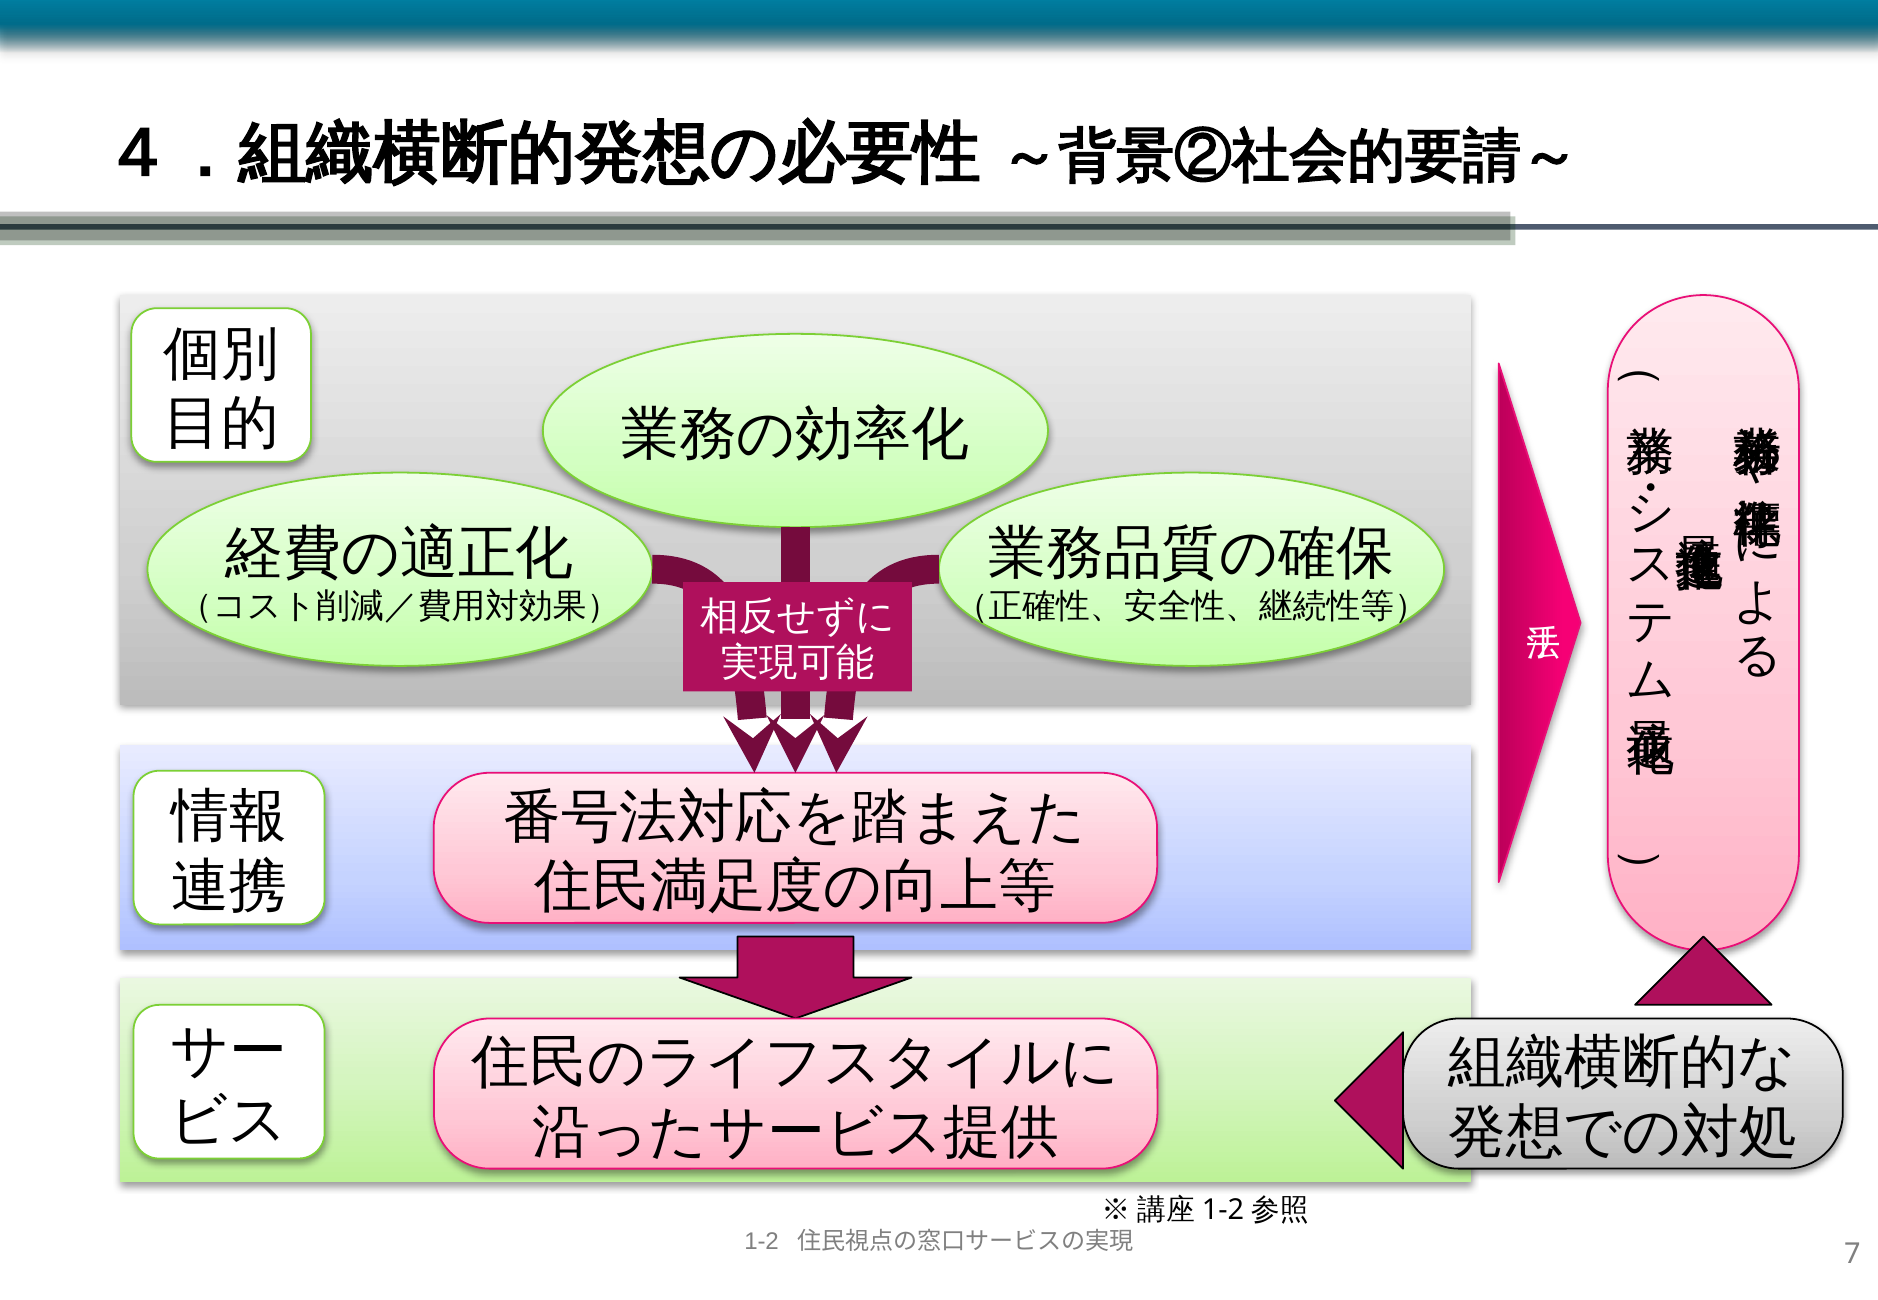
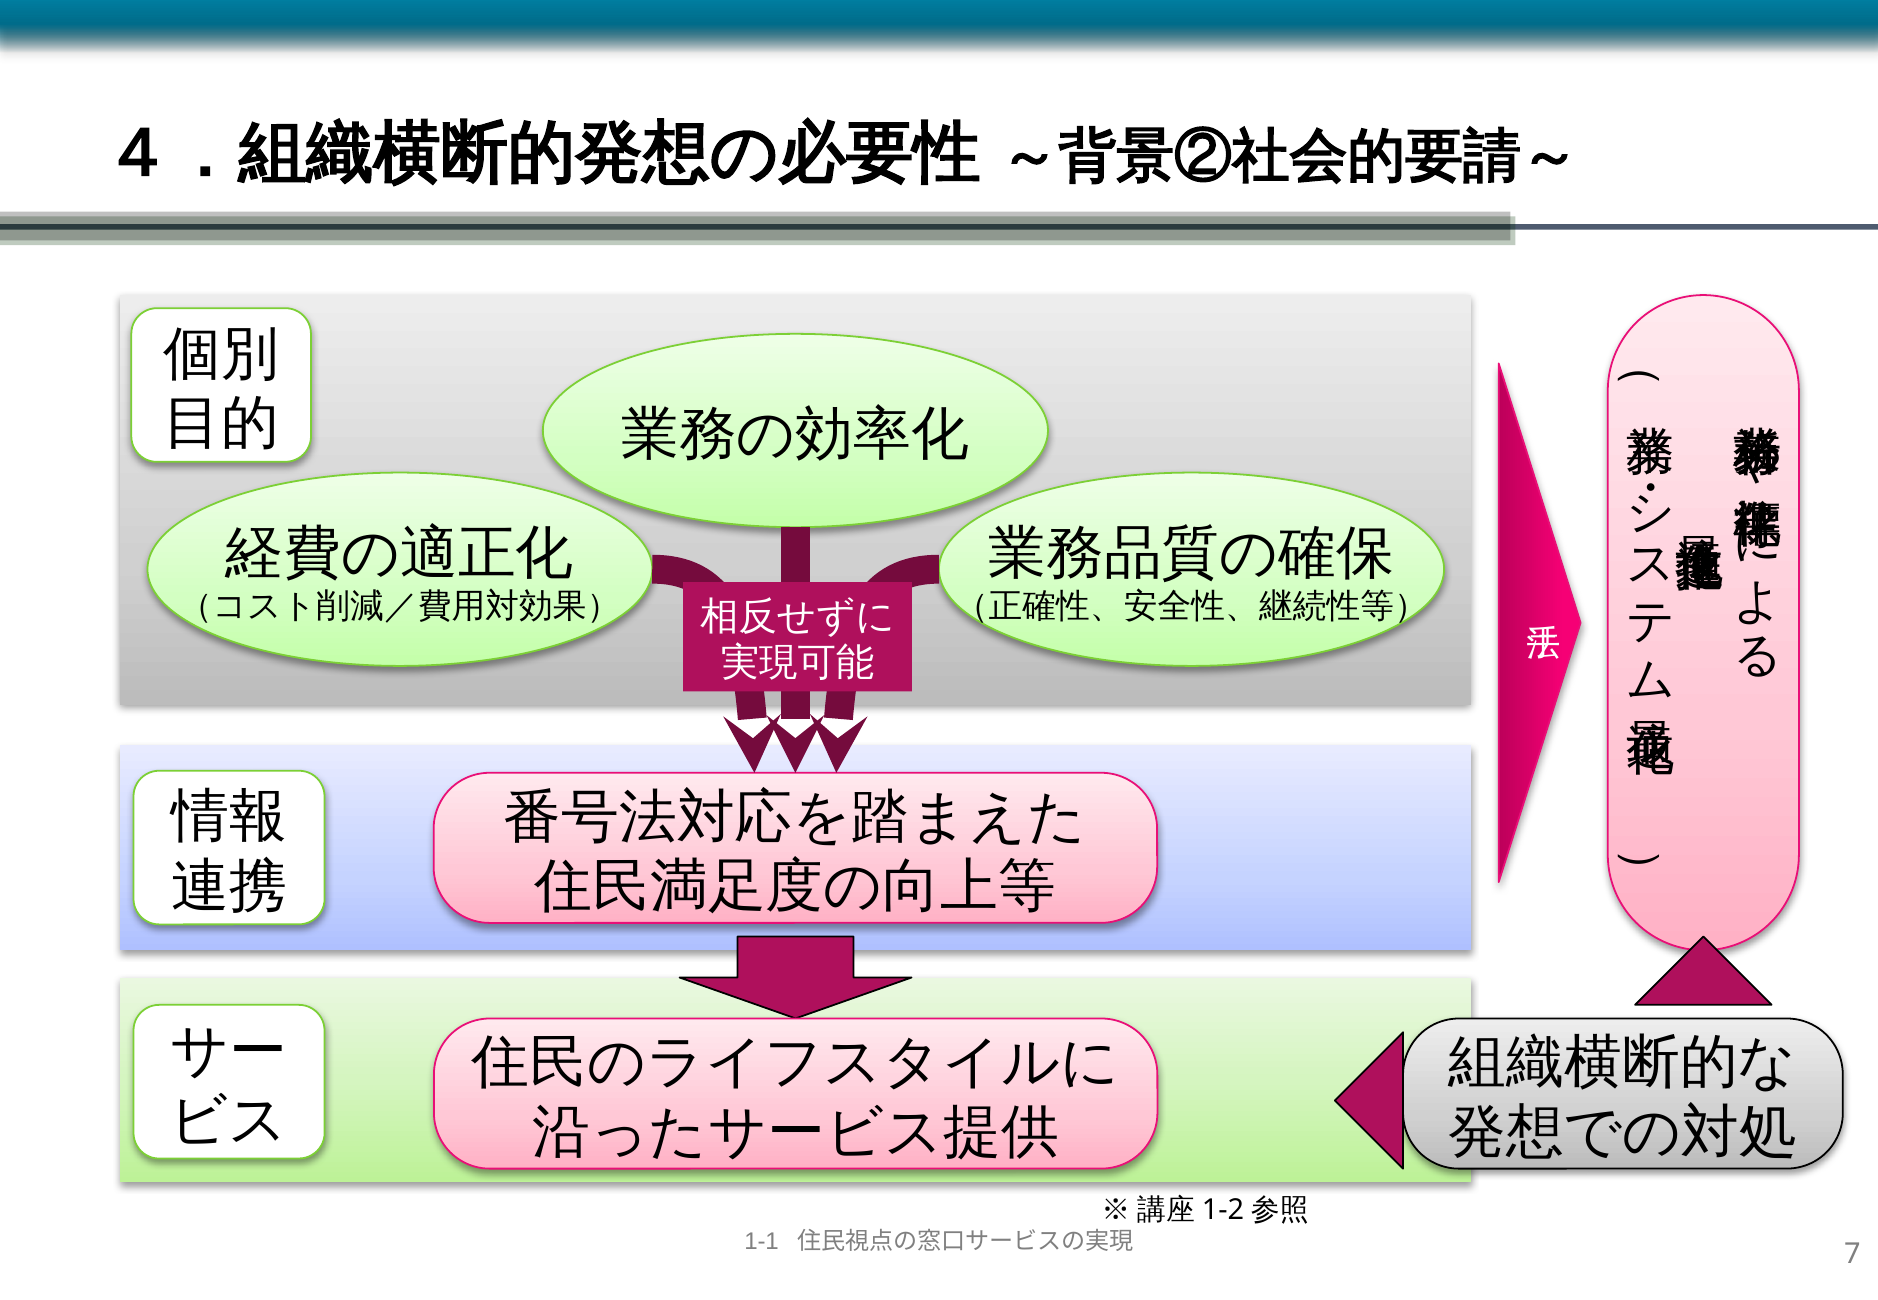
1-2: 1-2 -> 1-1 (762, 1241)
